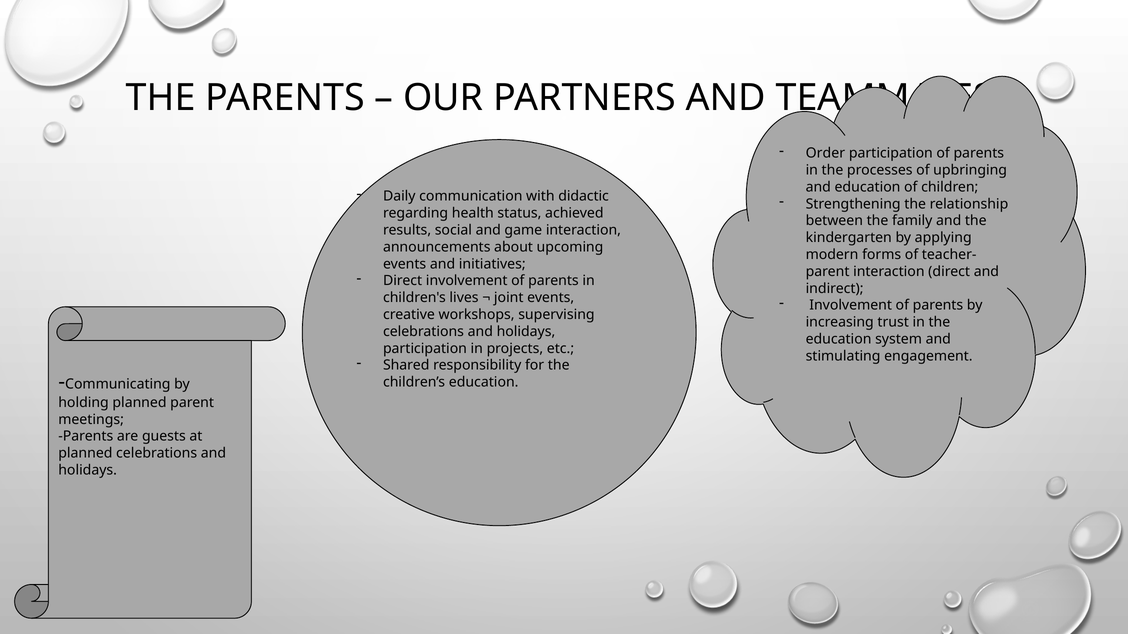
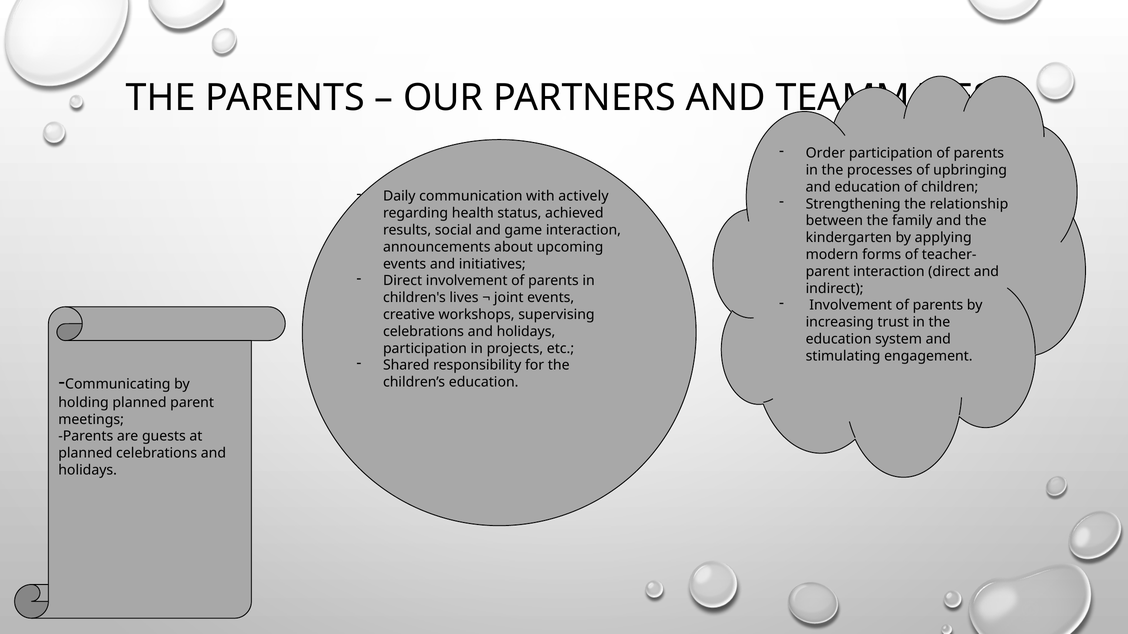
didactic: didactic -> actively (583, 196)
